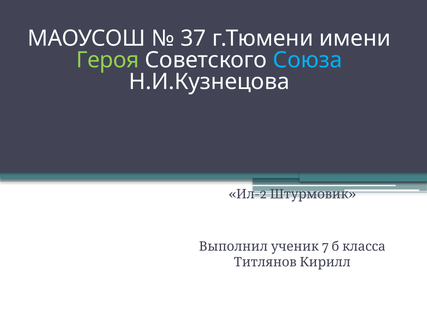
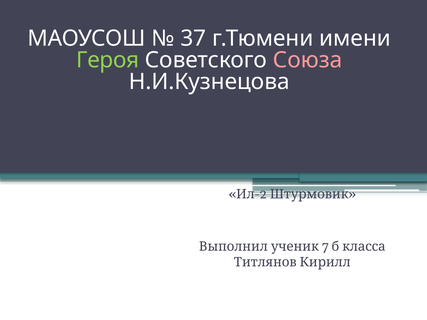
Союза colour: light blue -> pink (308, 60)
